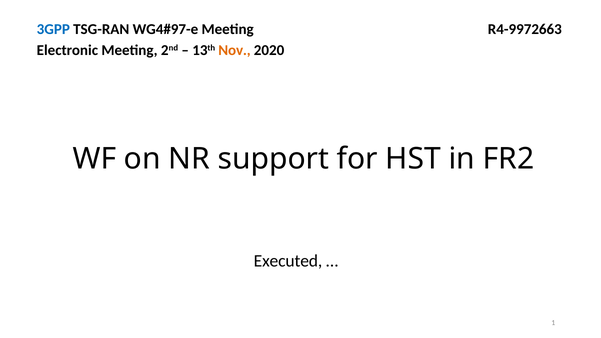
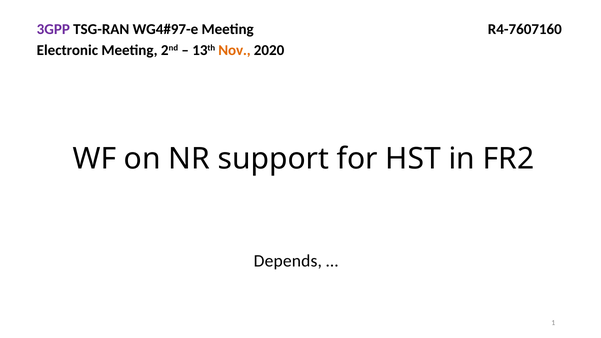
3GPP colour: blue -> purple (53, 29)
R4-9972663: R4-9972663 -> R4-7607160 (525, 29)
Executed: Executed -> Depends (288, 261)
